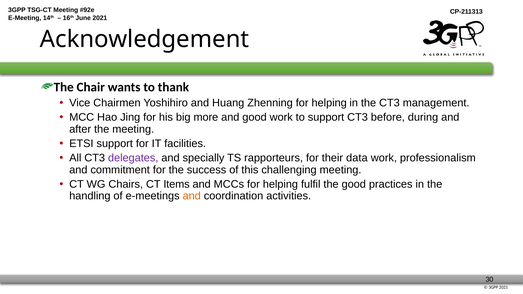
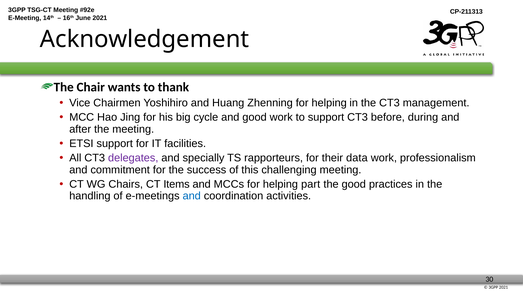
more: more -> cycle (206, 117)
fulfil: fulfil -> part (311, 184)
and colour: orange -> blue (192, 196)
